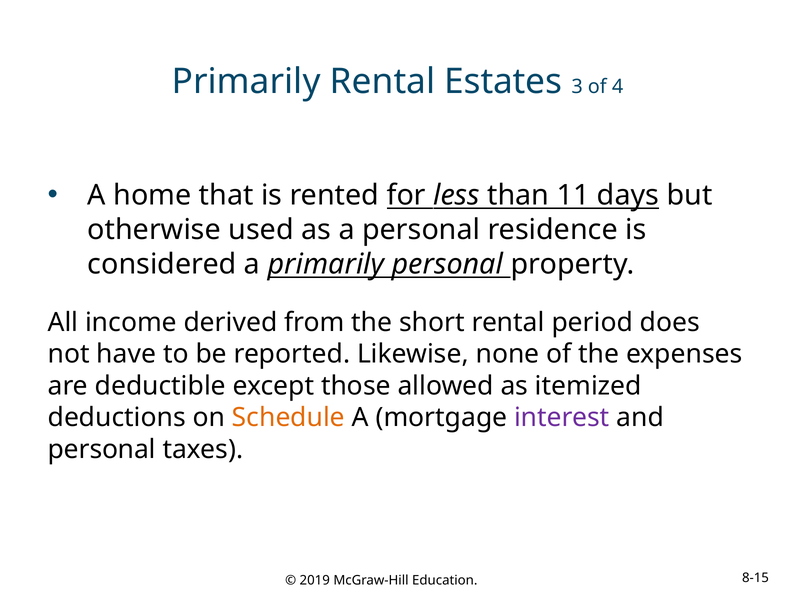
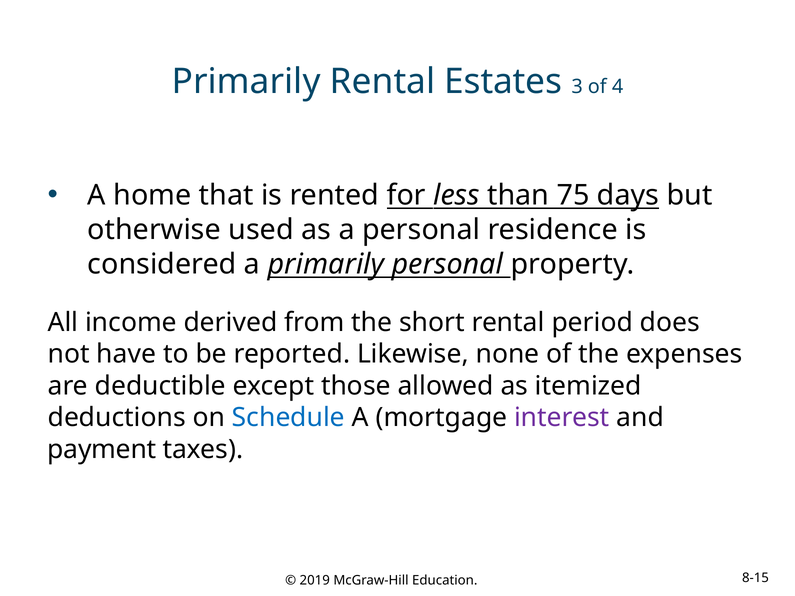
11: 11 -> 75 (573, 195)
Schedule colour: orange -> blue (288, 418)
personal: personal -> payment (102, 450)
